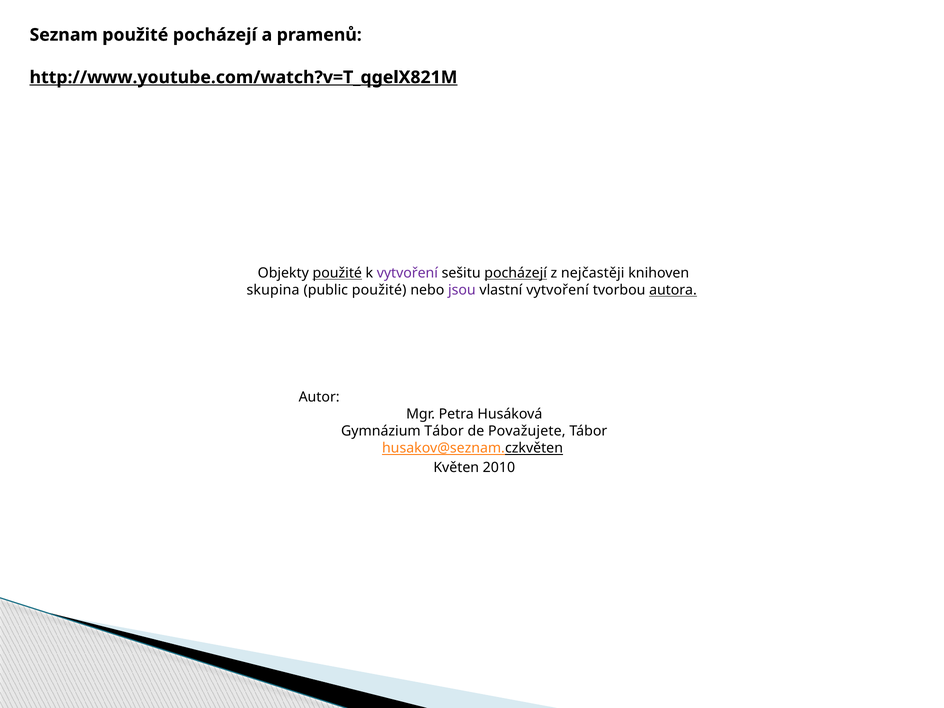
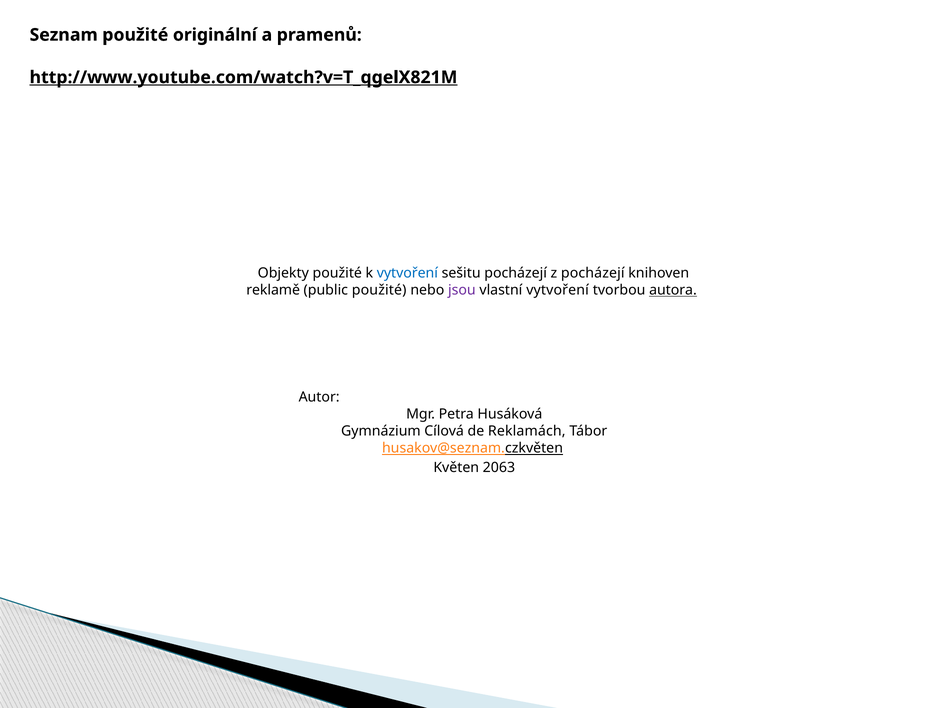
použité pocházejí: pocházejí -> originální (215, 35)
použité underline: present -> none (337, 273)
vytvoření colour: purple -> blue (407, 273)
pocházejí underline: present -> none (516, 273)
z nejčastěji: nejčastěji -> pocházejí (593, 273)
skupina: skupina -> reklamě (273, 290)
Gymnázium Tábor: Tábor -> Cílová (444, 431)
Považujete: Považujete -> Reklamách (527, 431)
2010: 2010 -> 2063 (499, 467)
